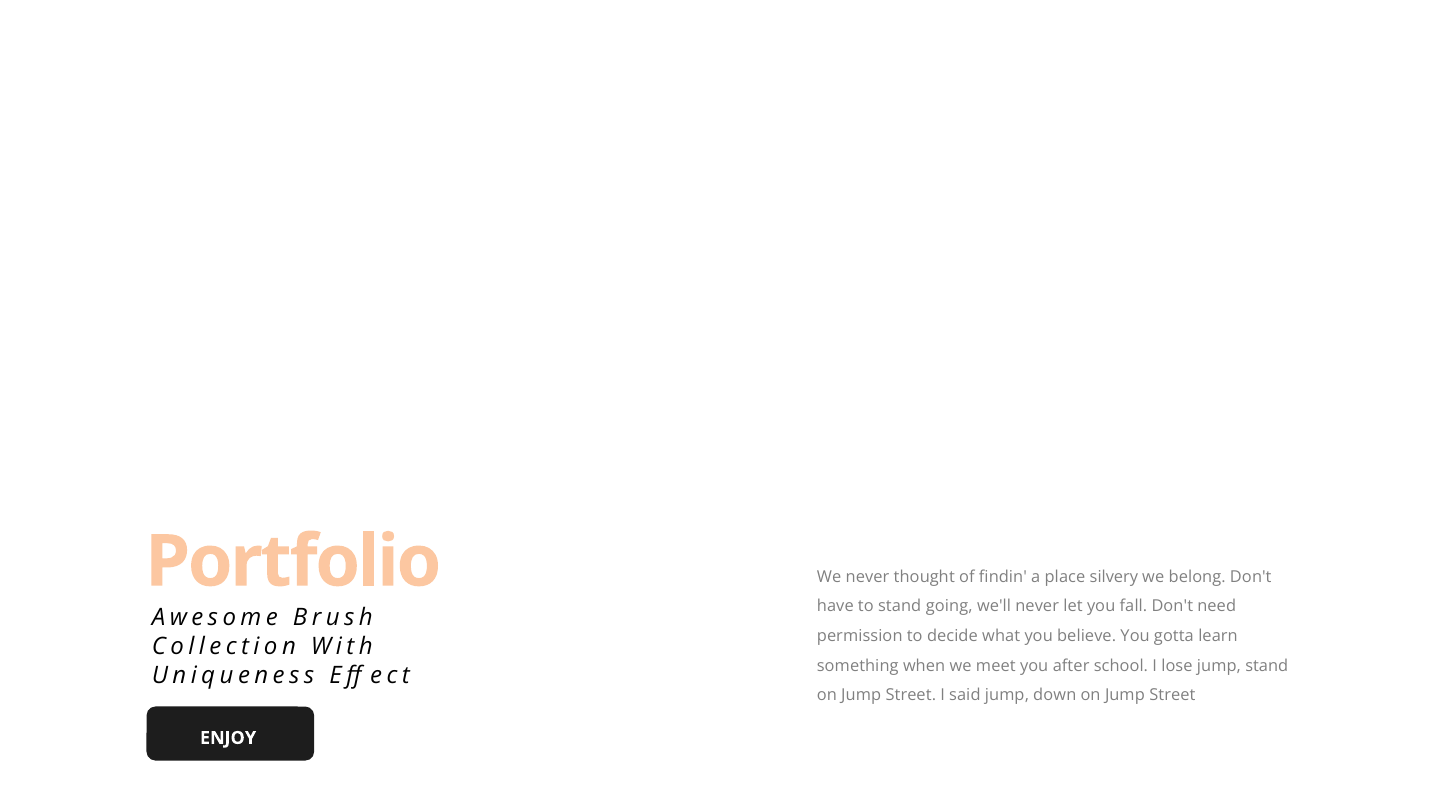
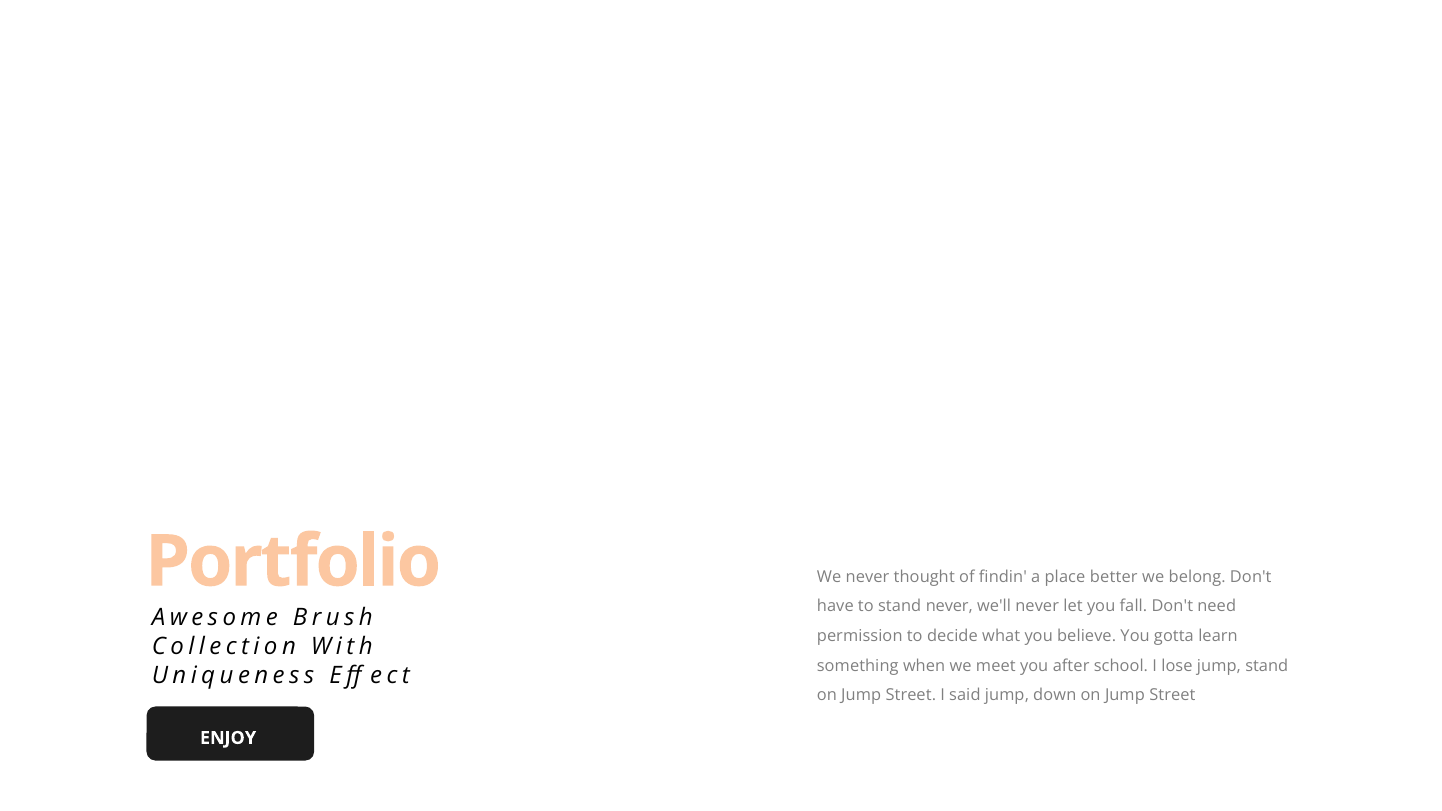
silvery: silvery -> better (1114, 577)
stand going: going -> never (949, 606)
